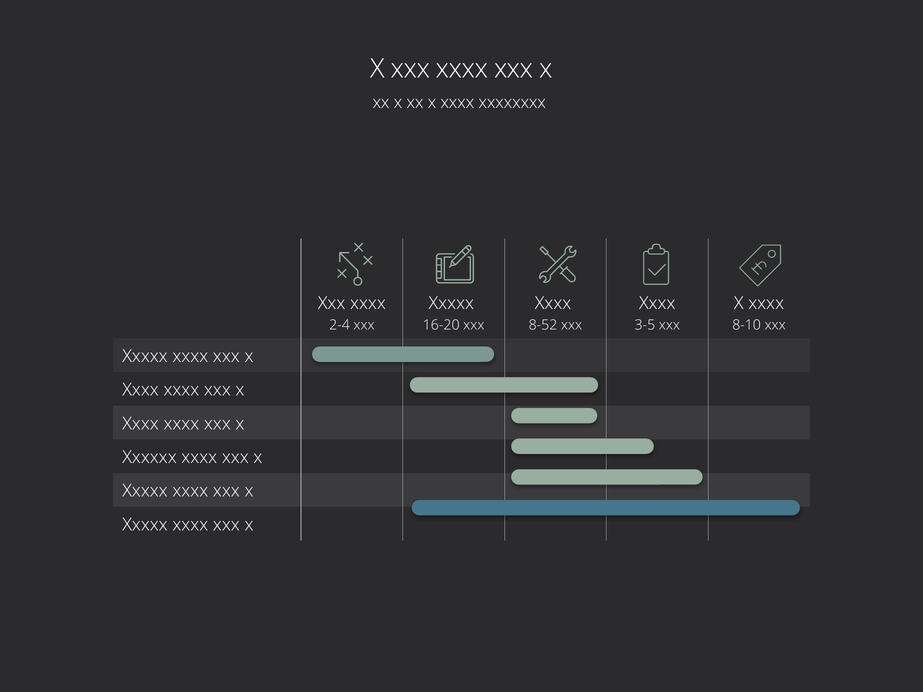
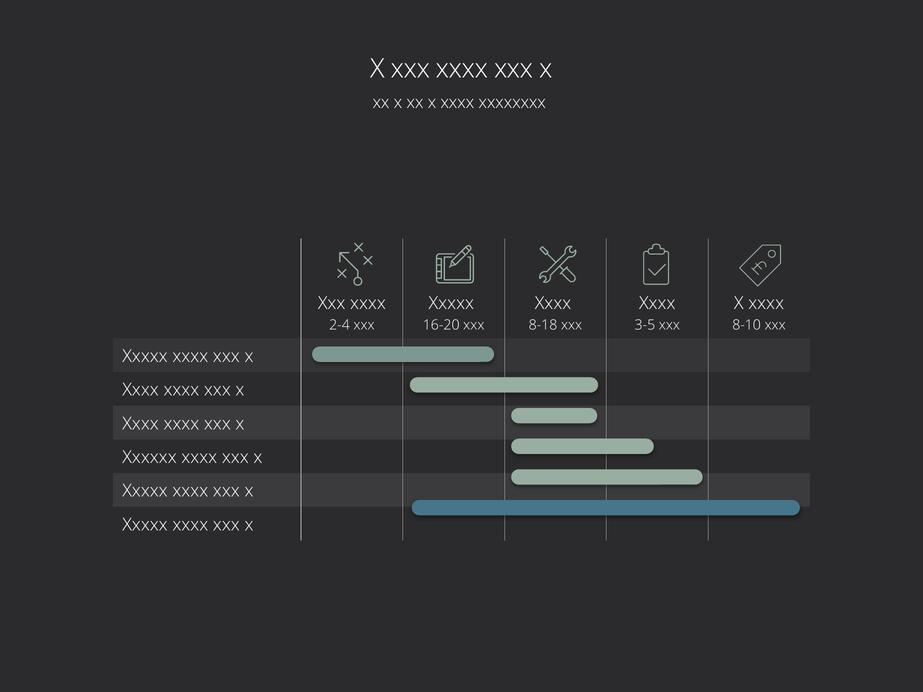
8-52: 8-52 -> 8-18 (543, 325)
